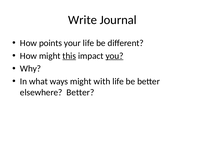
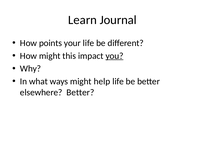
Write: Write -> Learn (82, 20)
this underline: present -> none (69, 56)
with: with -> help (102, 81)
